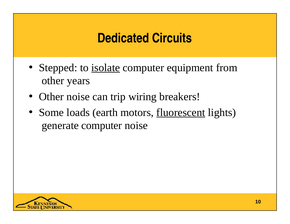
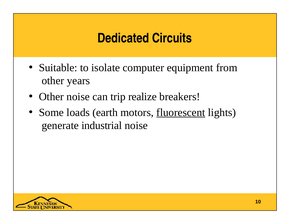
Stepped: Stepped -> Suitable (58, 68)
isolate underline: present -> none (106, 68)
wiring: wiring -> realize (142, 97)
generate computer: computer -> industrial (102, 126)
